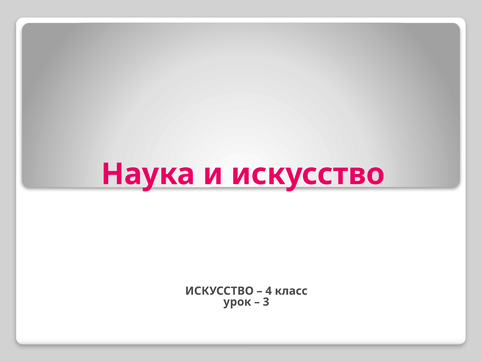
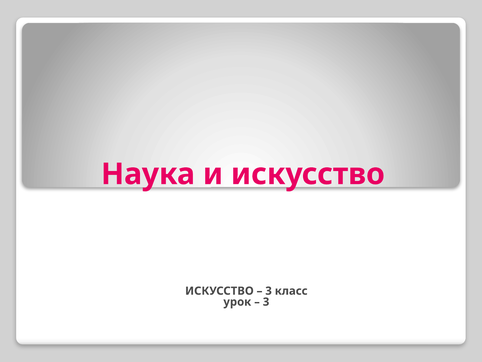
4: 4 -> 3 (269, 291)
